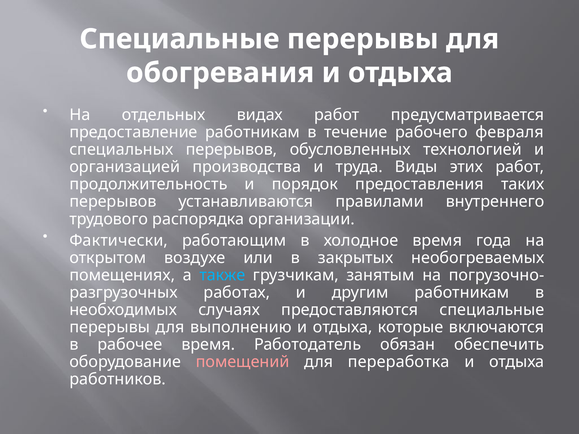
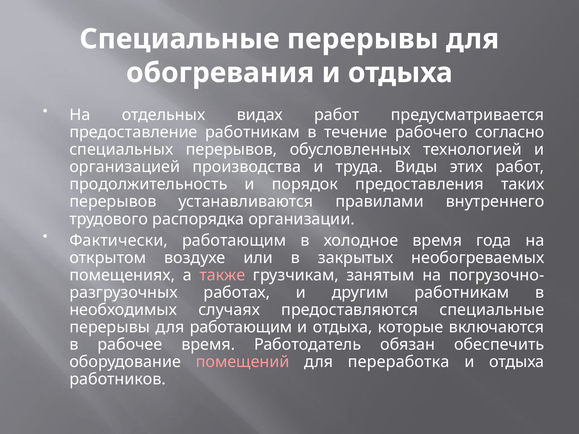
февраля: февраля -> согласно (510, 132)
также colour: light blue -> pink (222, 275)
для выполнению: выполнению -> работающим (241, 327)
